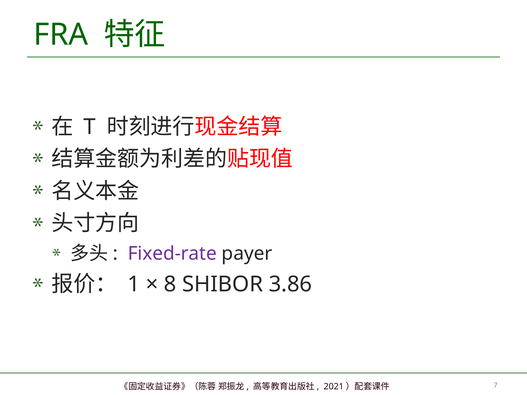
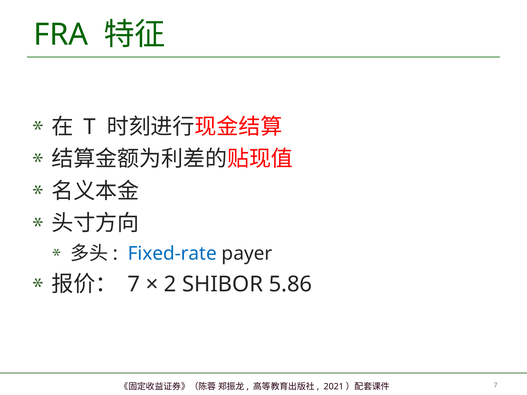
Fixed-rate colour: purple -> blue (172, 254)
1: 1 -> 7 (134, 284)
8: 8 -> 2 (170, 284)
3.86: 3.86 -> 5.86 (290, 284)
